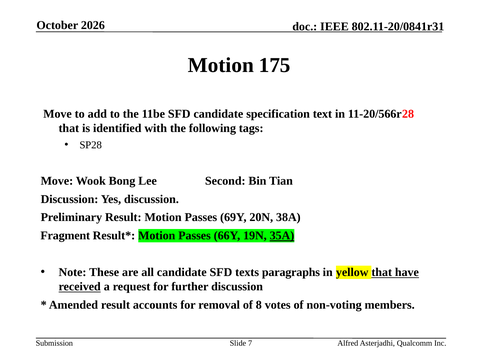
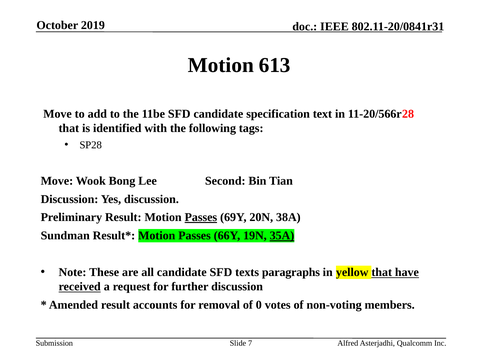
2026: 2026 -> 2019 (93, 25)
175: 175 -> 613 (275, 65)
Passes underline: none -> present (201, 218)
Fragment: Fragment -> Sundman (65, 236)
8: 8 -> 0 (259, 305)
